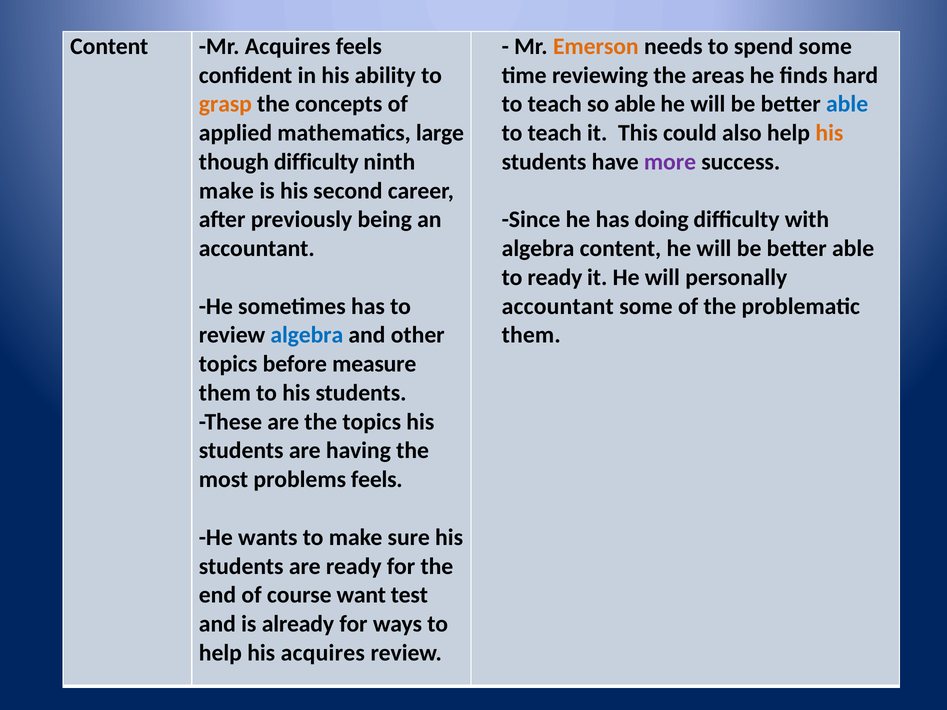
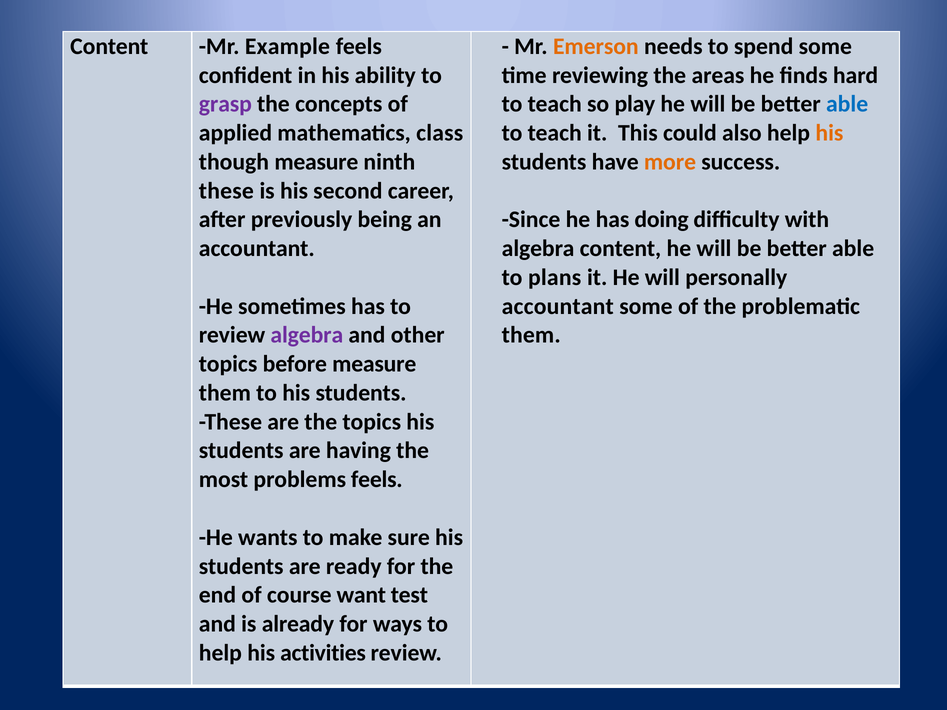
Mr Acquires: Acquires -> Example (287, 46)
grasp colour: orange -> purple (225, 104)
so able: able -> play (635, 104)
large: large -> class (440, 133)
though difficulty: difficulty -> measure (316, 162)
more colour: purple -> orange (670, 162)
make: make -> these (226, 191)
to ready: ready -> plans (555, 277)
algebra colour: blue -> purple (307, 335)
his acquires: acquires -> activities (323, 653)
